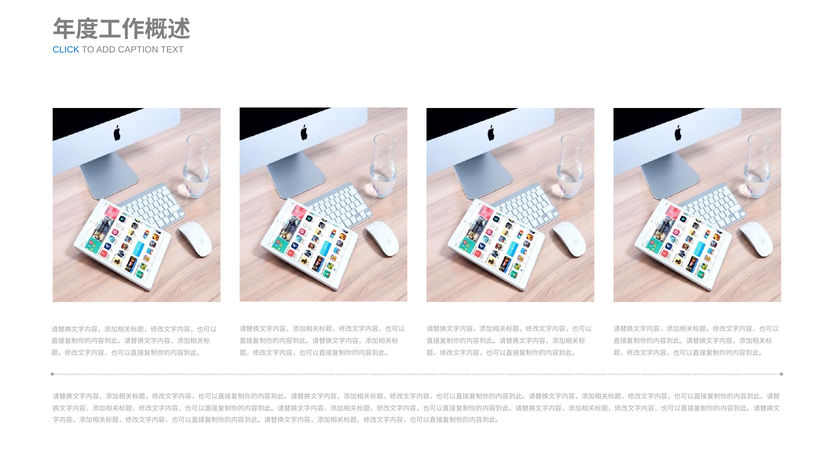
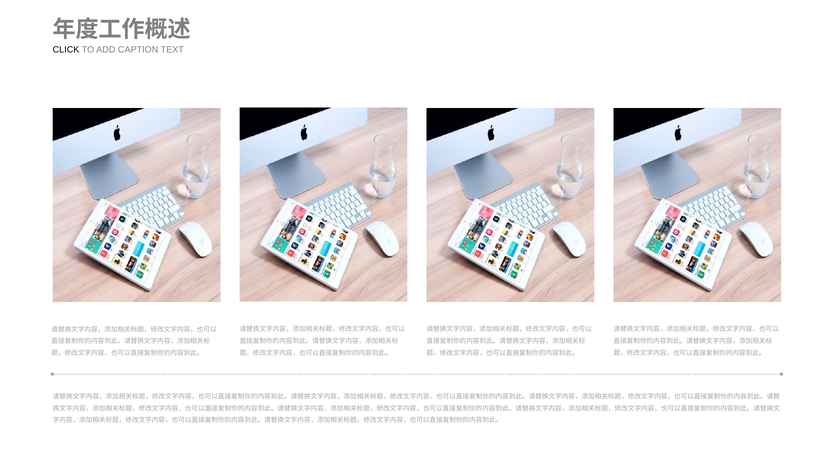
CLICK colour: blue -> black (66, 50)
